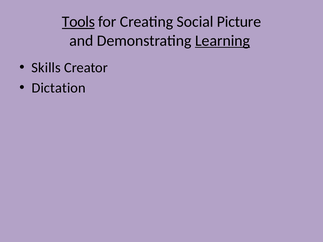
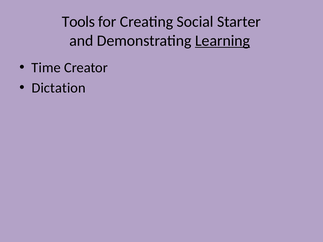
Tools underline: present -> none (78, 22)
Picture: Picture -> Starter (239, 22)
Skills: Skills -> Time (46, 68)
